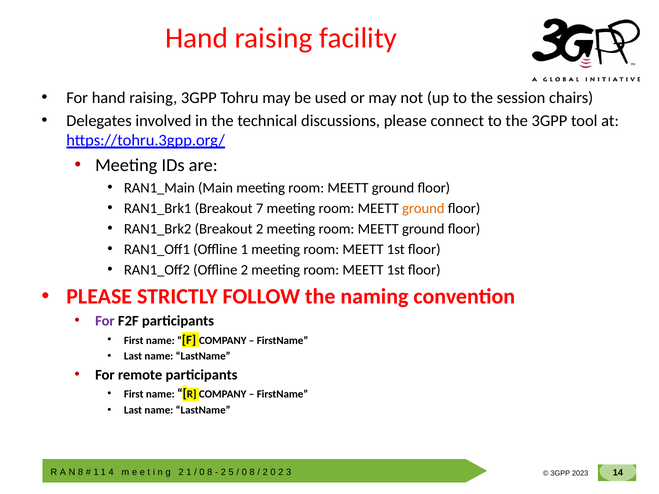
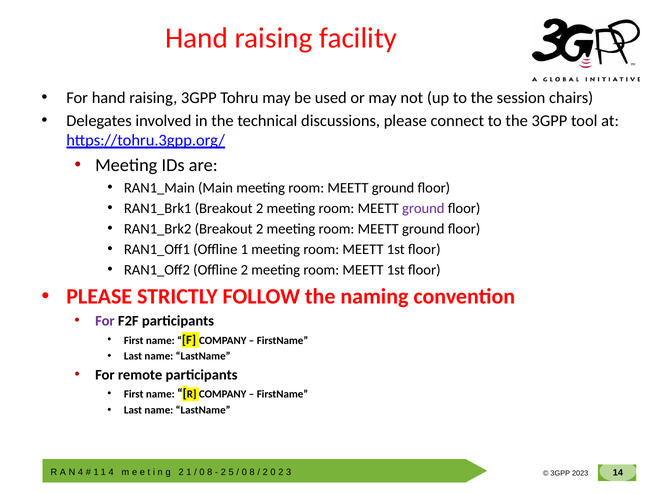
RAN1_Brk1 Breakout 7: 7 -> 2 (260, 208)
ground colour: orange -> purple (423, 208)
8: 8 -> 4 (81, 473)
